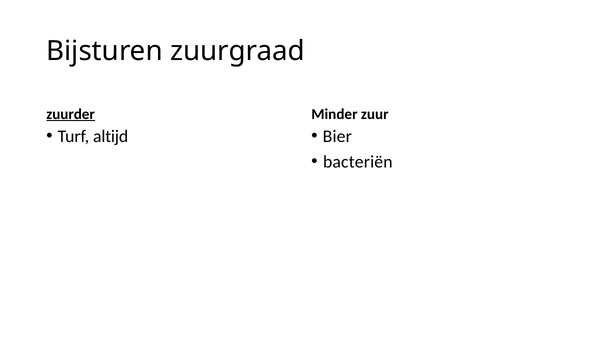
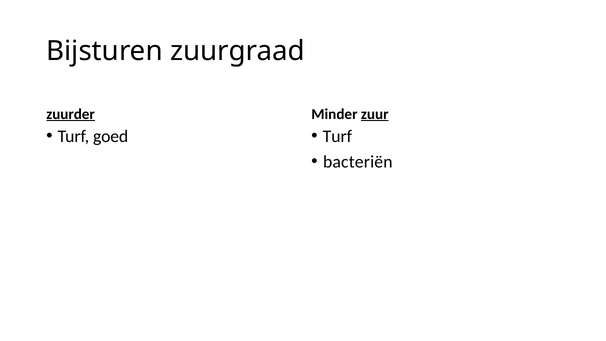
zuur underline: none -> present (375, 114)
altijd: altijd -> goed (111, 136)
Bier: Bier -> Turf (337, 136)
